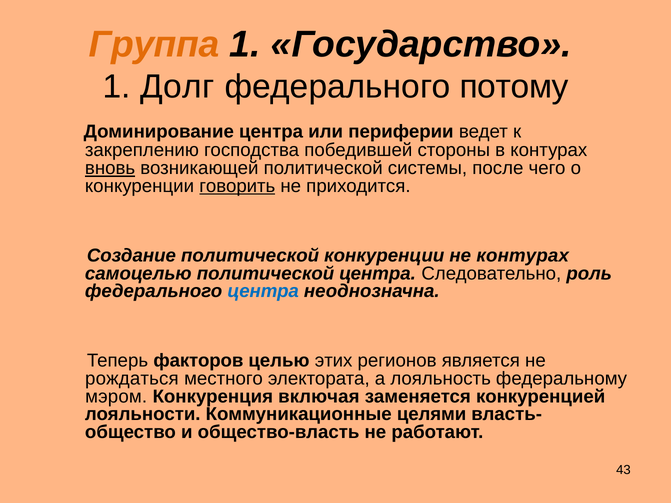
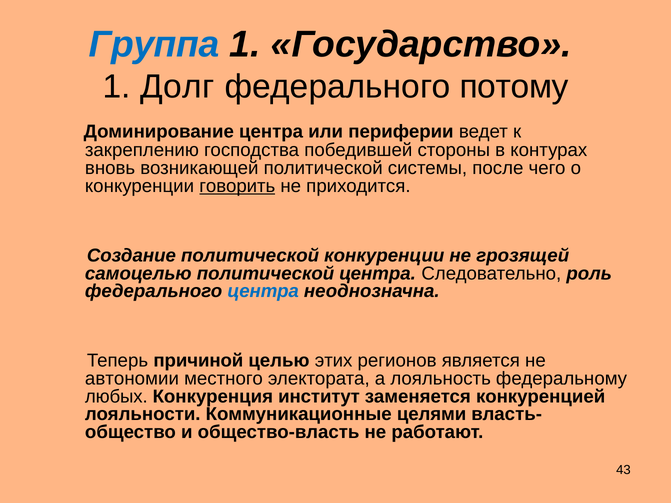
Группа colour: orange -> blue (154, 45)
вновь underline: present -> none (110, 168)
не контурах: контурах -> грозящей (523, 256)
факторов: факторов -> причиной (198, 361)
рождаться: рождаться -> автономии (132, 379)
мэром: мэром -> любых (116, 397)
включая: включая -> институт (319, 397)
